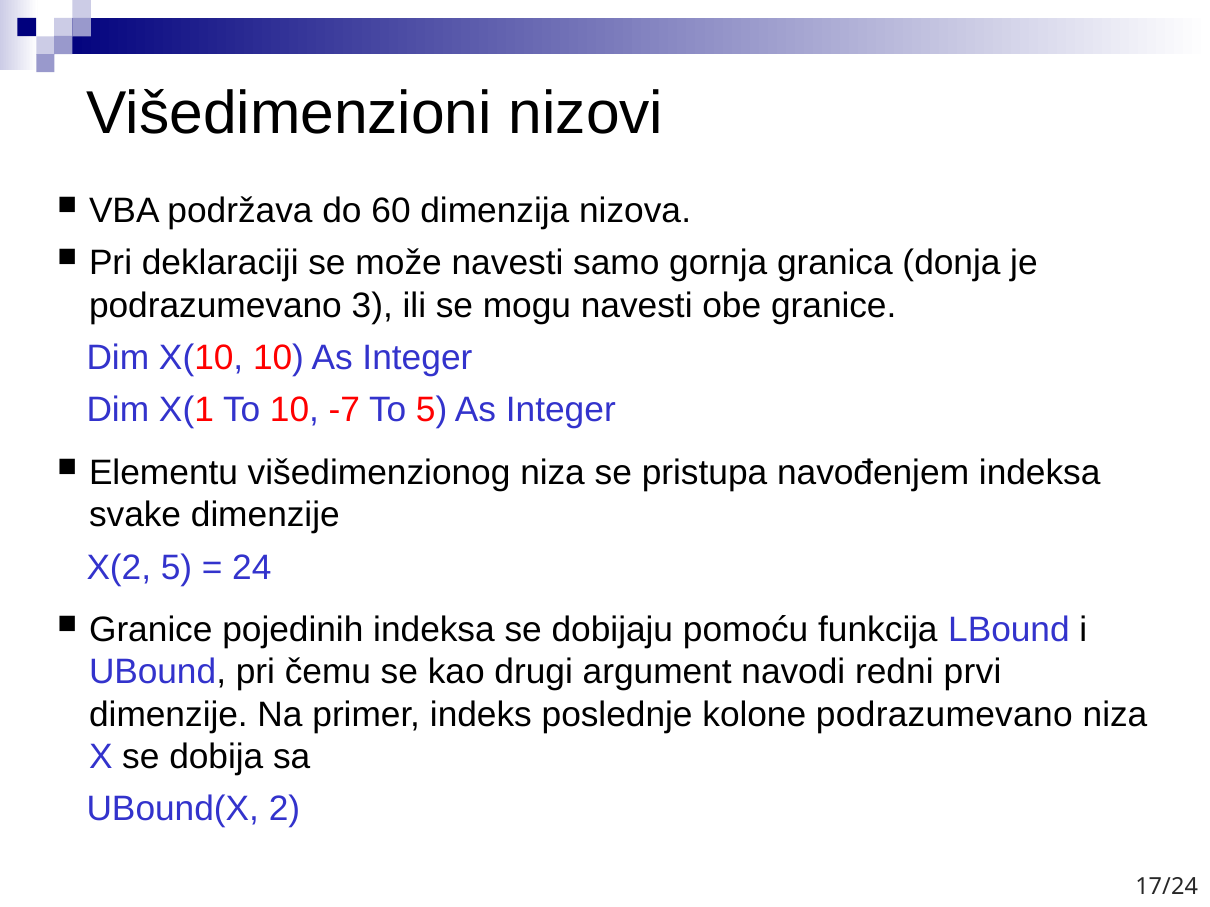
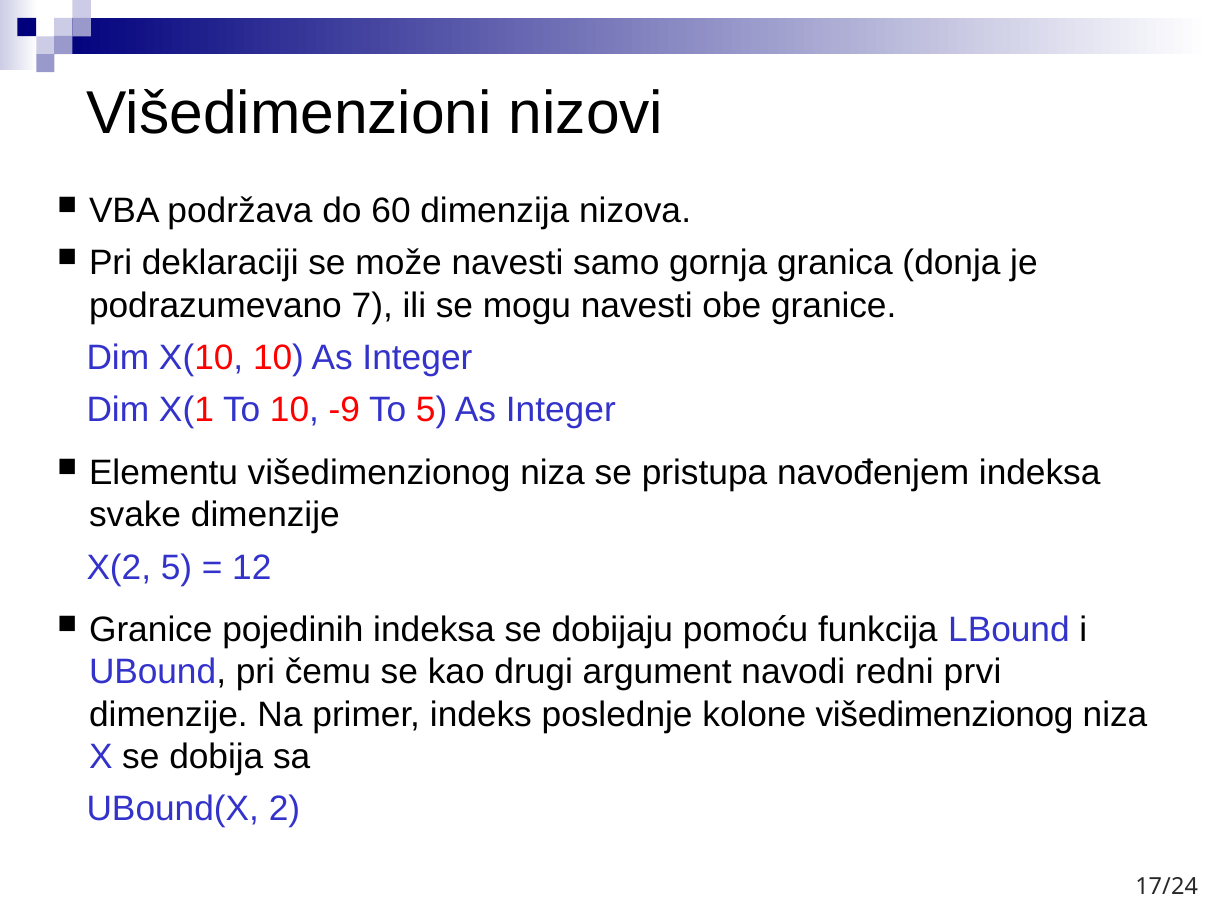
3: 3 -> 7 (372, 306)
-7: -7 -> -9 (344, 410)
24: 24 -> 12 (252, 568)
kolone podrazumevano: podrazumevano -> višedimenzionog (945, 715)
